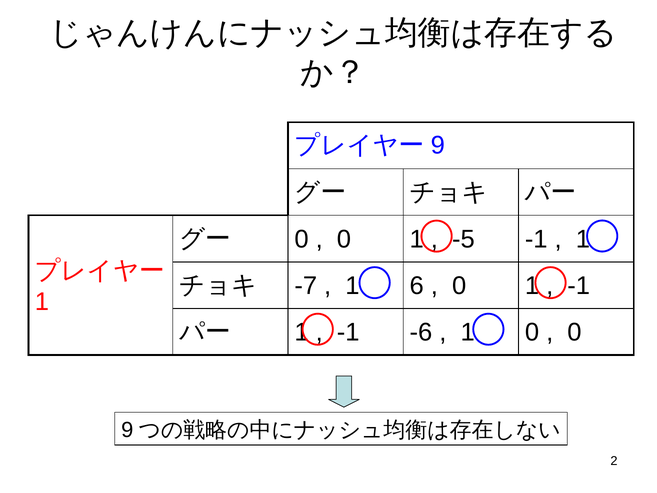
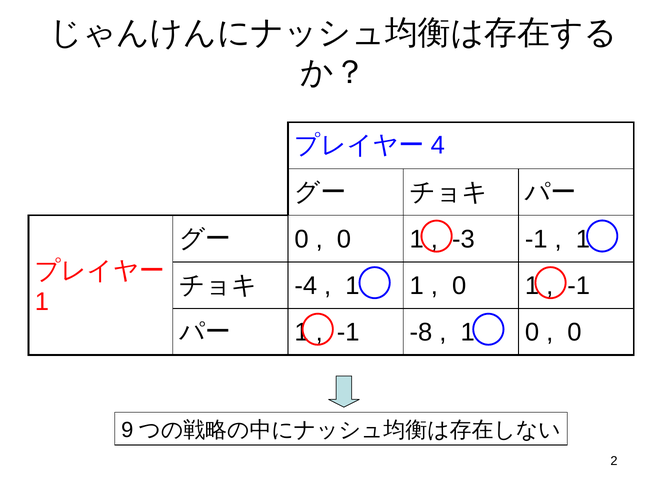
9: 9 -> 4 (438, 145)
-5: -5 -> -3 (463, 239)
-7: -7 -> -4 (306, 286)
1 6: 6 -> 1 (417, 286)
-6: -6 -> -8 (421, 332)
